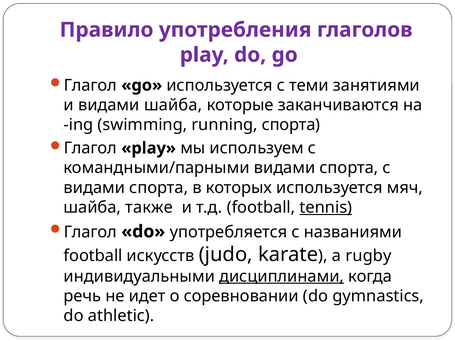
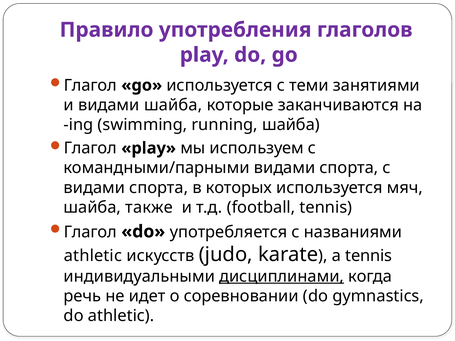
running спорта: спорта -> шайба (291, 125)
tennis underline: present -> none (326, 208)
football: football -> athletic (93, 256)
а rugby: rugby -> tennis (369, 256)
